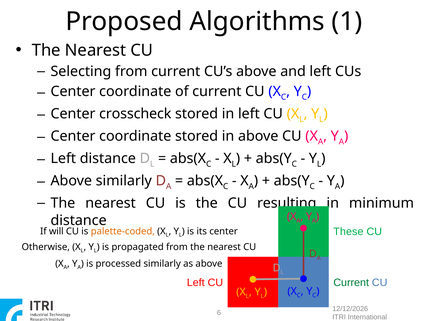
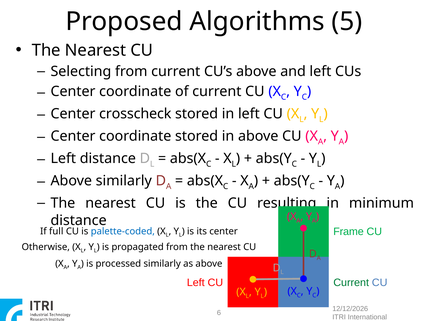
1: 1 -> 5 (347, 22)
These: These -> Frame (349, 232)
will: will -> full (56, 231)
palette-coded colour: orange -> blue (123, 231)
